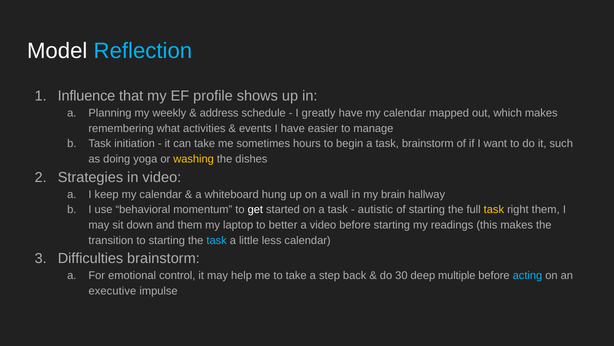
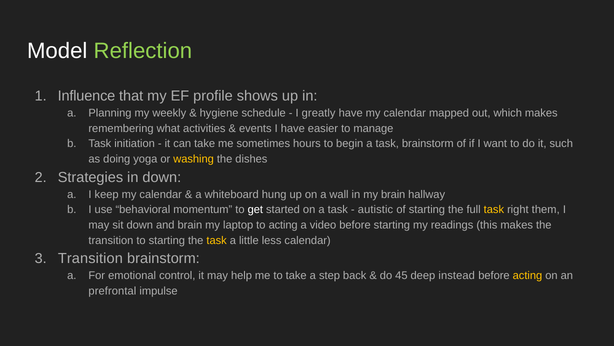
Reflection colour: light blue -> light green (143, 51)
address: address -> hygiene (219, 113)
in video: video -> down (162, 177)
and them: them -> brain (190, 225)
to better: better -> acting (283, 225)
task colour: light blue -> yellow (217, 240)
Difficulties: Difficulties -> Transition (90, 258)
30: 30 -> 45 (401, 275)
multiple: multiple -> instead (457, 275)
acting colour: light blue -> yellow (527, 275)
executive: executive -> prefrontal (112, 291)
